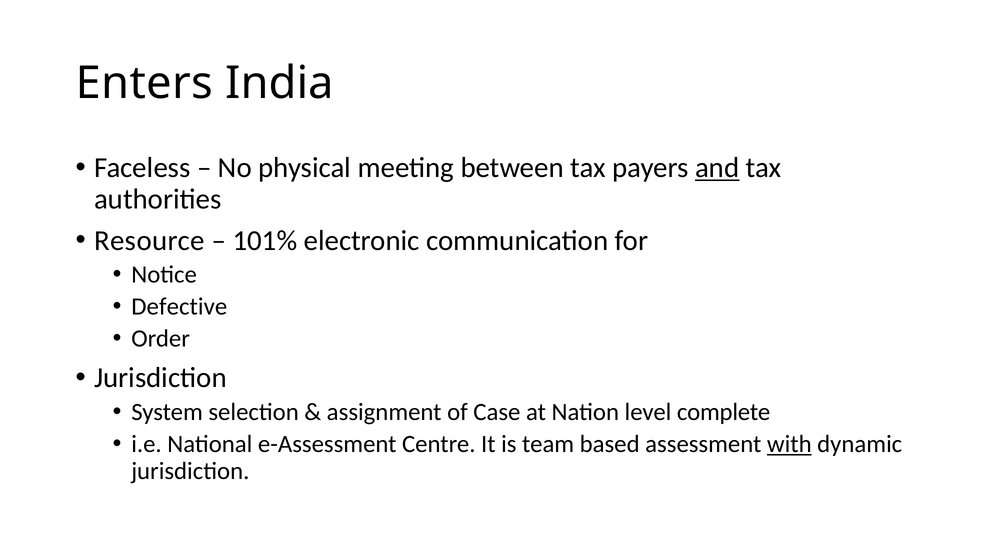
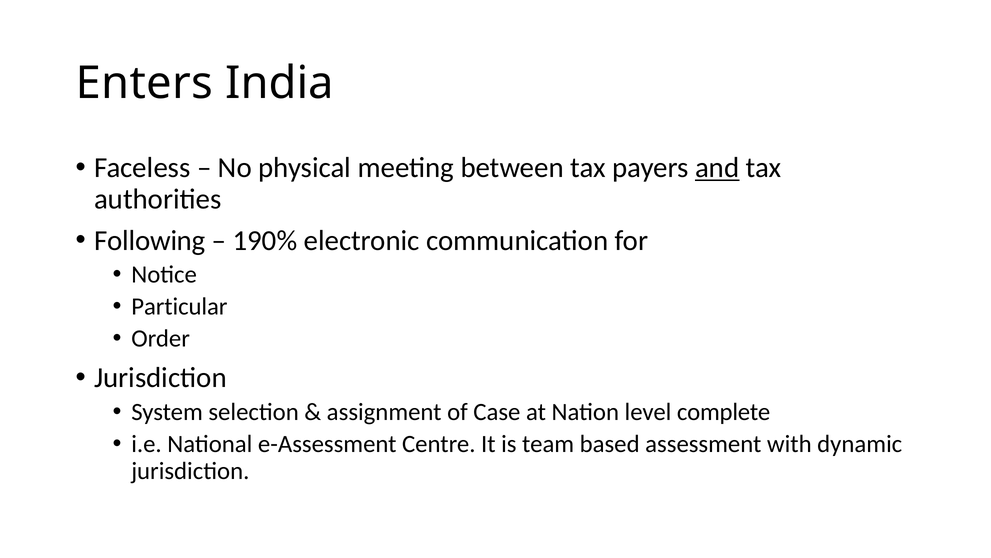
Resource: Resource -> Following (150, 240)
101%: 101% -> 190% (265, 240)
Defective: Defective -> Particular (179, 306)
with underline: present -> none (789, 444)
